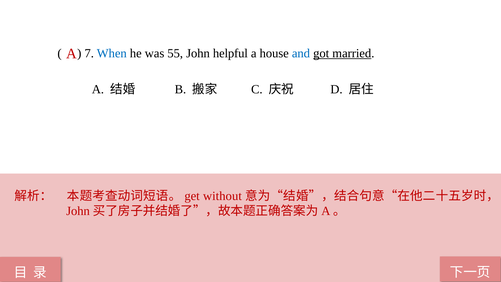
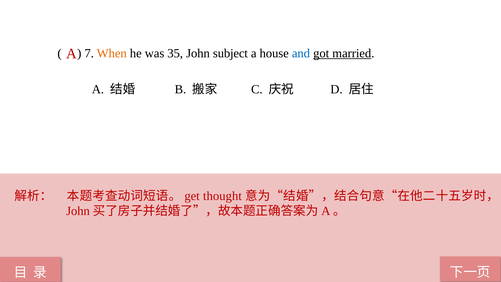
When colour: blue -> orange (112, 53)
55: 55 -> 35 (175, 53)
helpful: helpful -> subject (230, 53)
without: without -> thought (222, 196)
